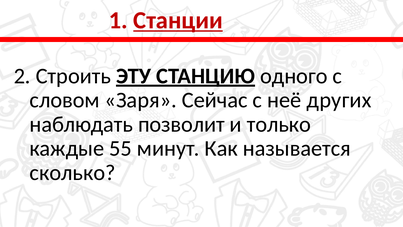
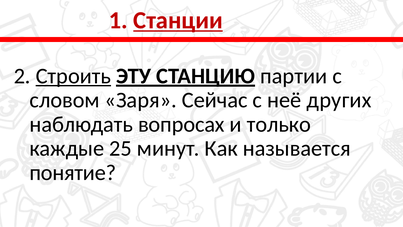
Строить underline: none -> present (73, 76)
одного: одного -> партии (294, 76)
позволит: позволит -> вопросах (181, 124)
55: 55 -> 25 (121, 148)
сколько: сколько -> понятие (73, 173)
